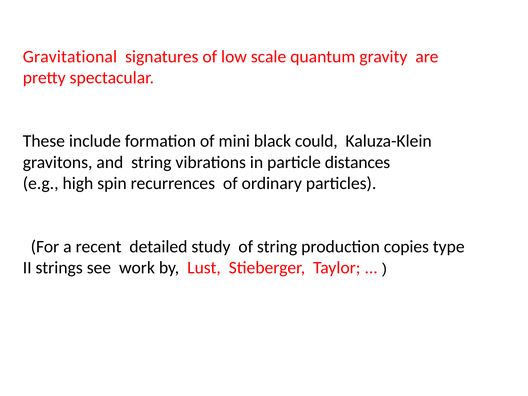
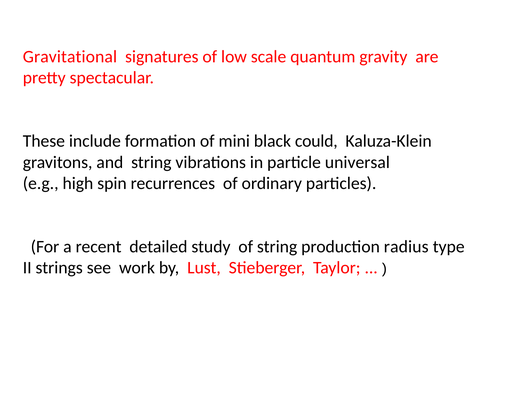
distances: distances -> universal (357, 162)
copies: copies -> radius (406, 247)
